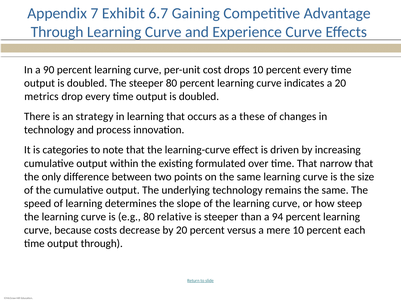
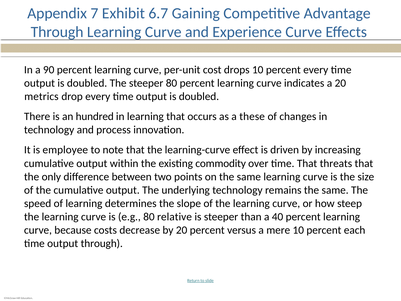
strategy: strategy -> hundred (95, 116)
categories: categories -> employee (65, 150)
formulated: formulated -> commodity (221, 163)
narrow: narrow -> threats (336, 163)
94: 94 -> 40 (278, 217)
